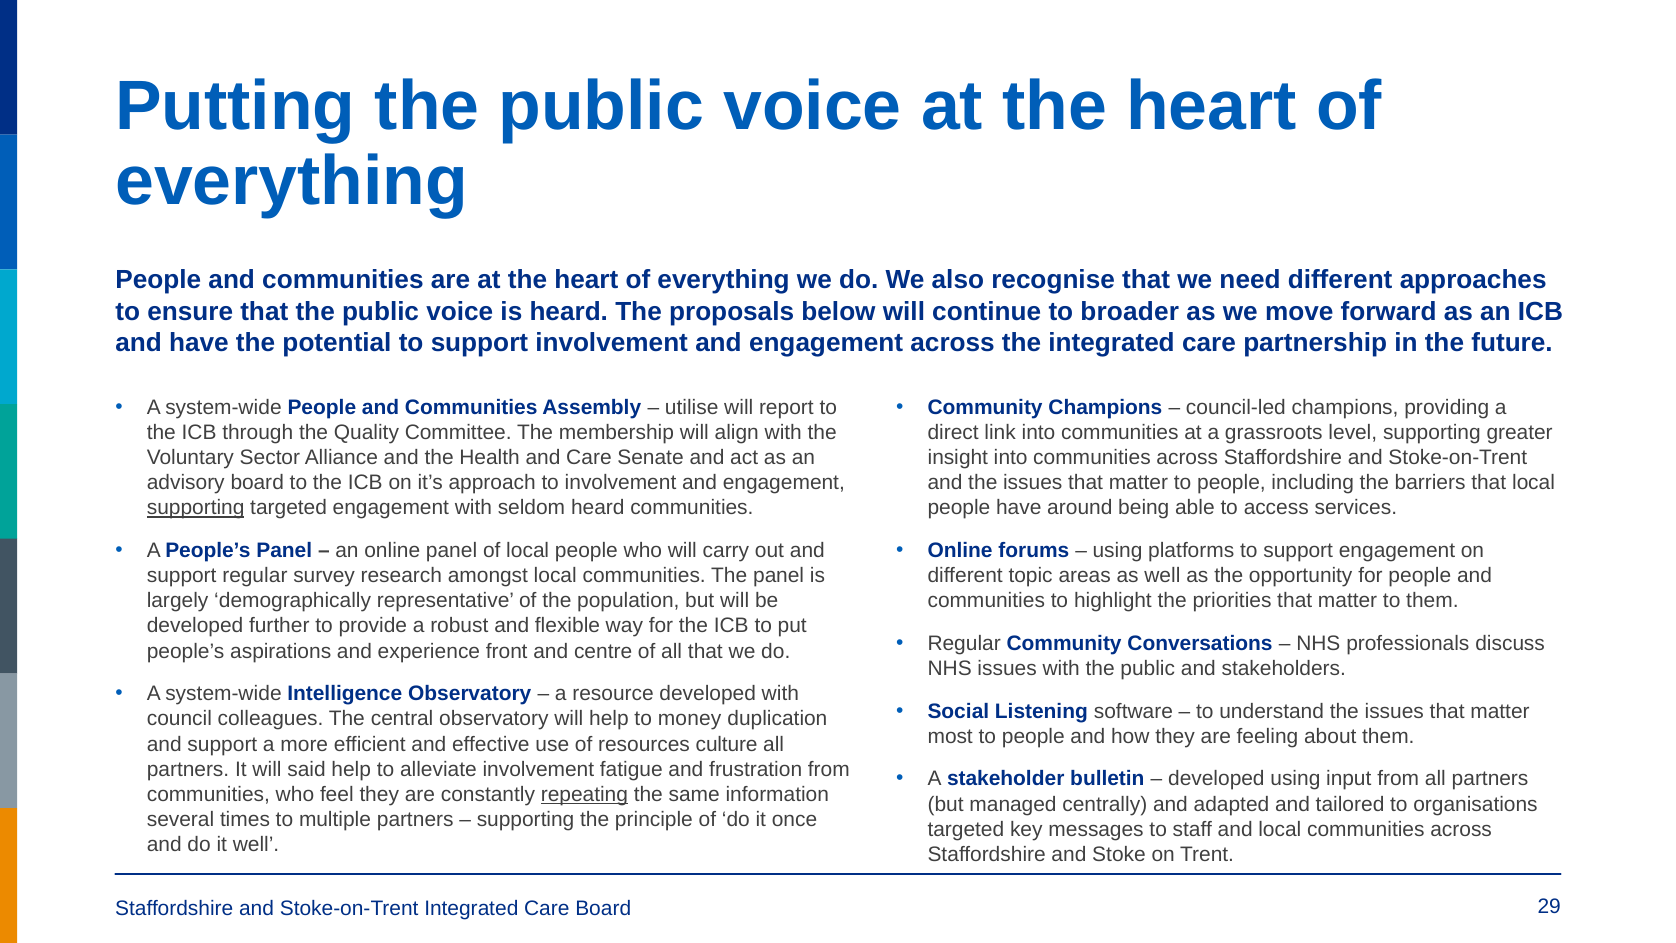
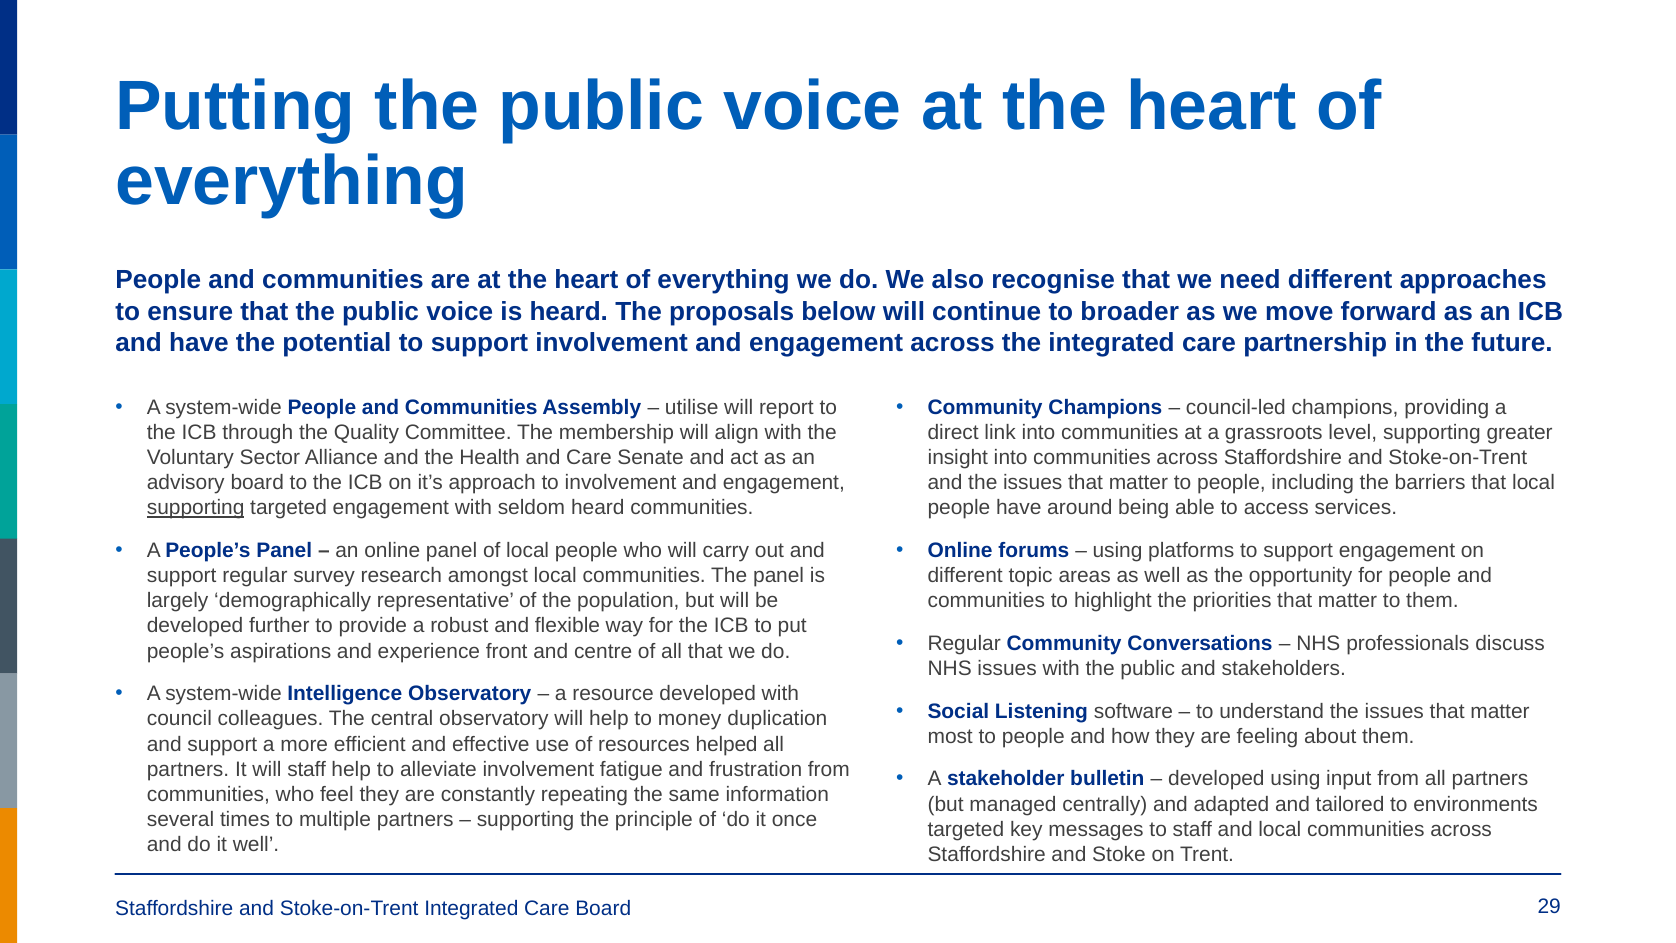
culture: culture -> helped (727, 744)
will said: said -> staff (307, 769)
repeating underline: present -> none (584, 794)
organisations: organisations -> environments (1476, 804)
